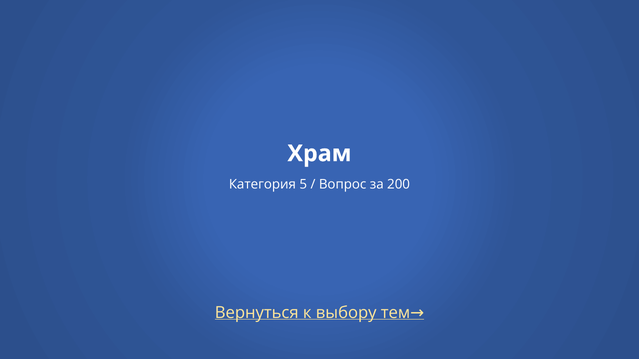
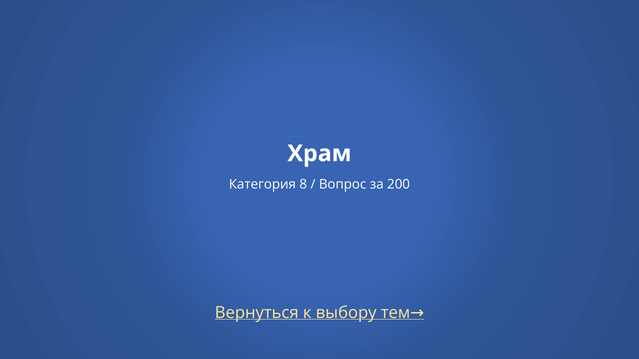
5: 5 -> 8 (303, 184)
